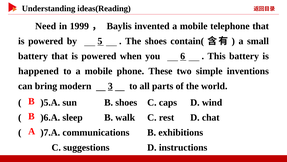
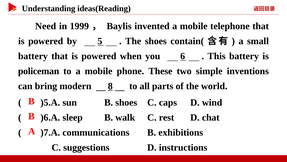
happened: happened -> policeman (39, 71)
3: 3 -> 8 (110, 86)
